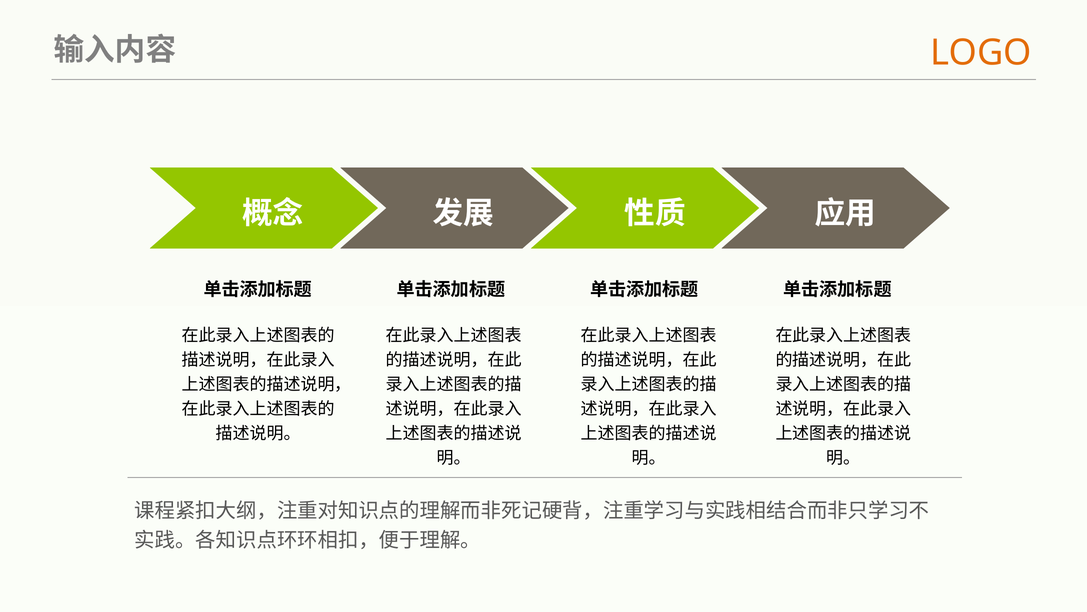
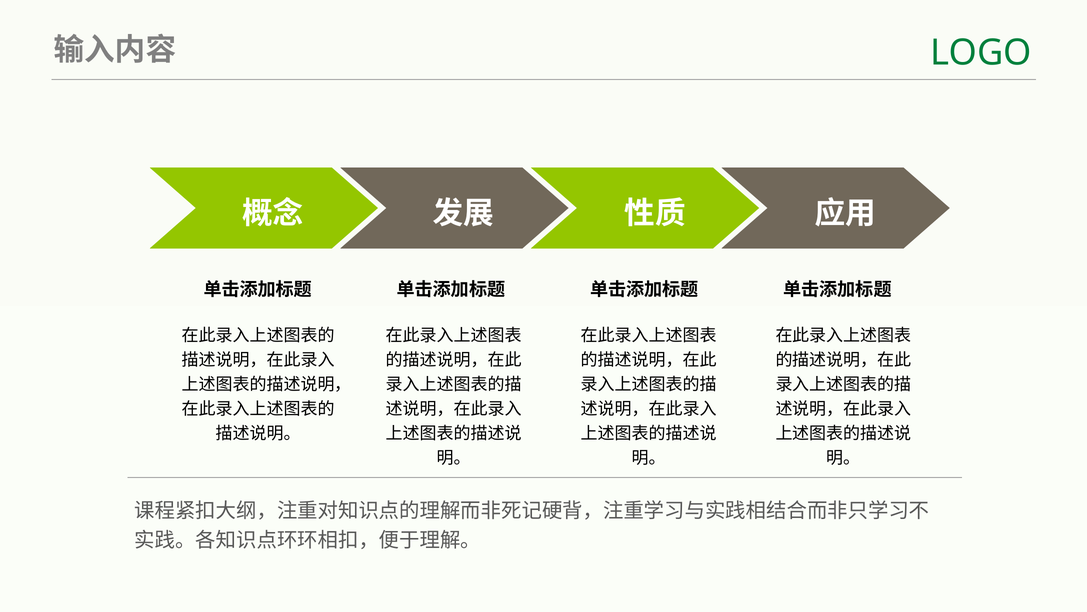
LOGO colour: orange -> green (981, 53)
